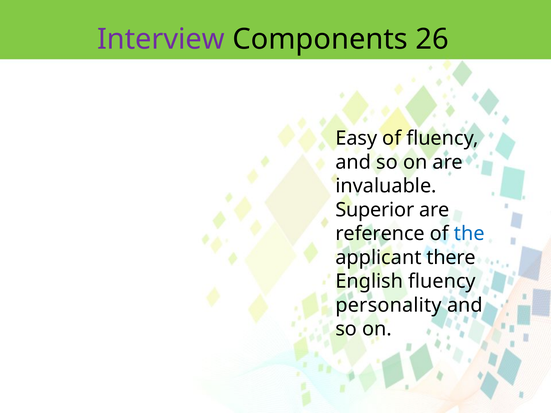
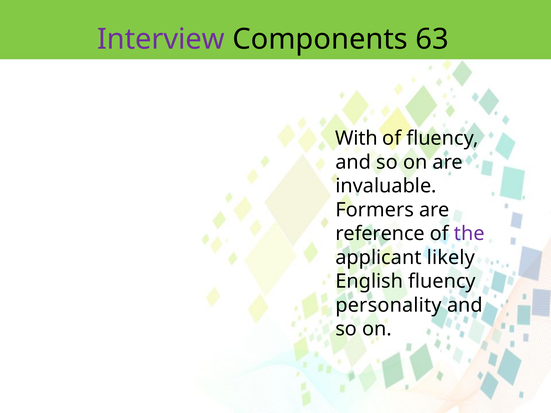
26: 26 -> 63 (432, 39)
Easy: Easy -> With (356, 138)
Superior: Superior -> Formers (375, 210)
the colour: blue -> purple (469, 234)
there: there -> likely (451, 258)
